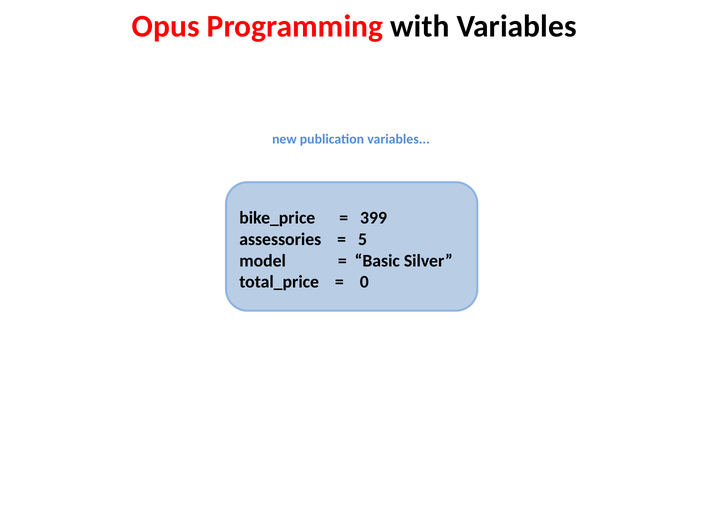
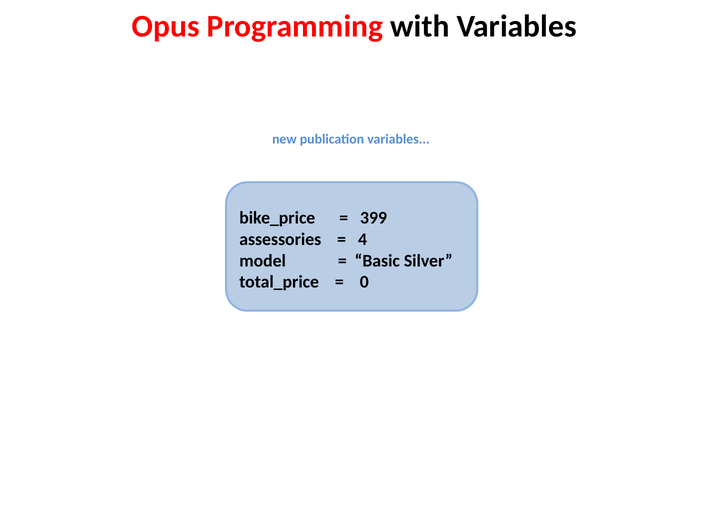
5: 5 -> 4 (363, 239)
